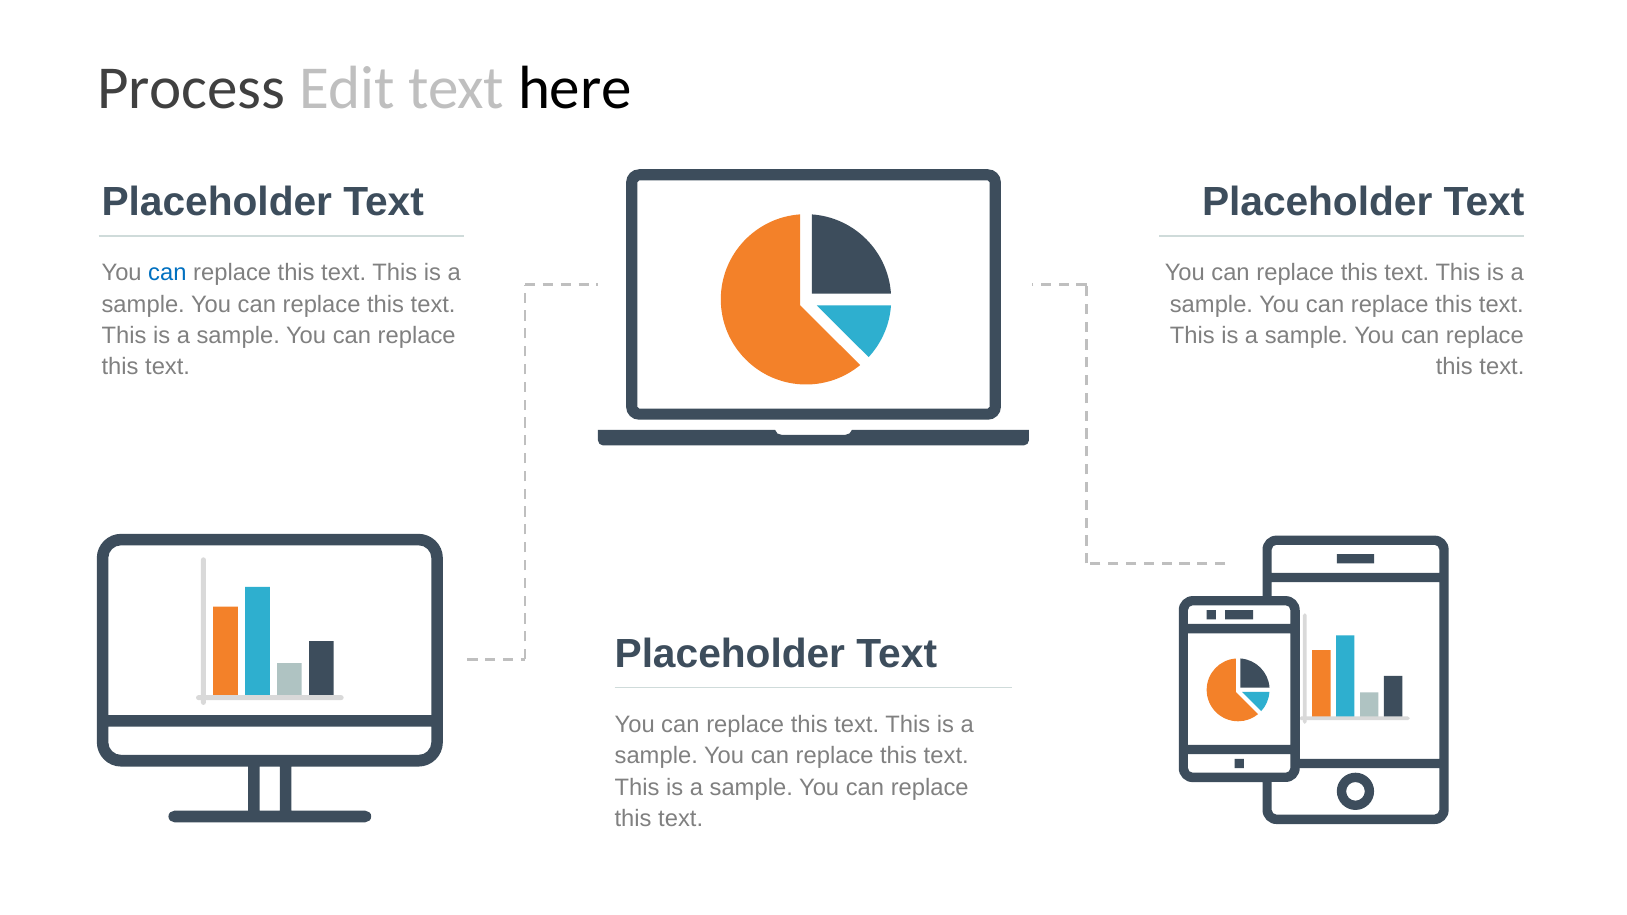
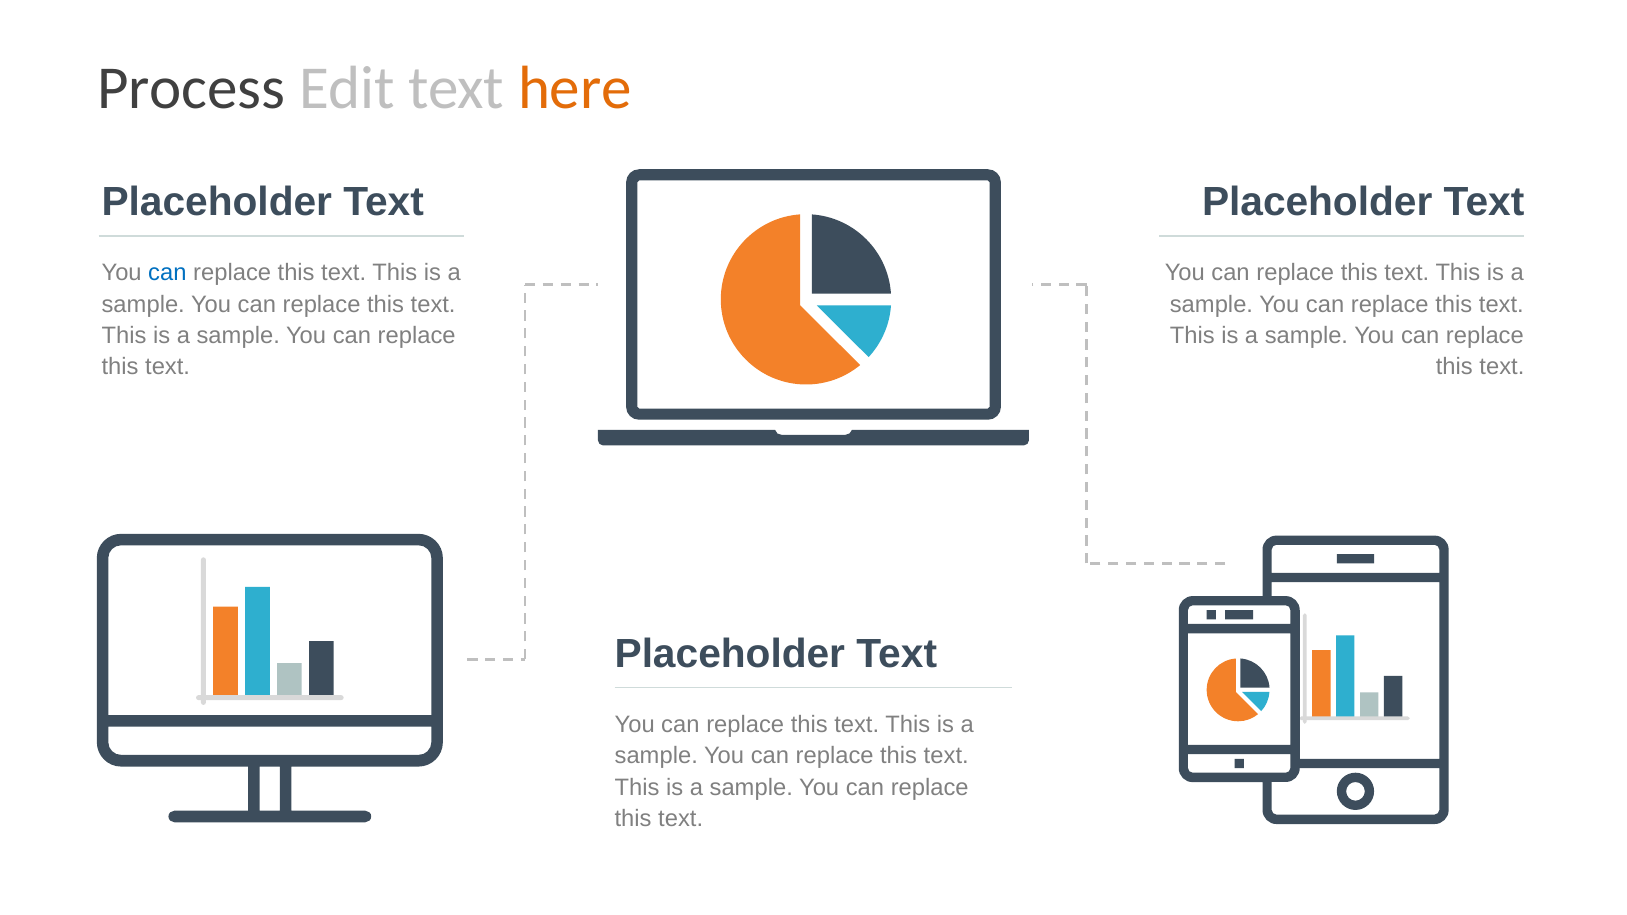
here colour: black -> orange (575, 88)
